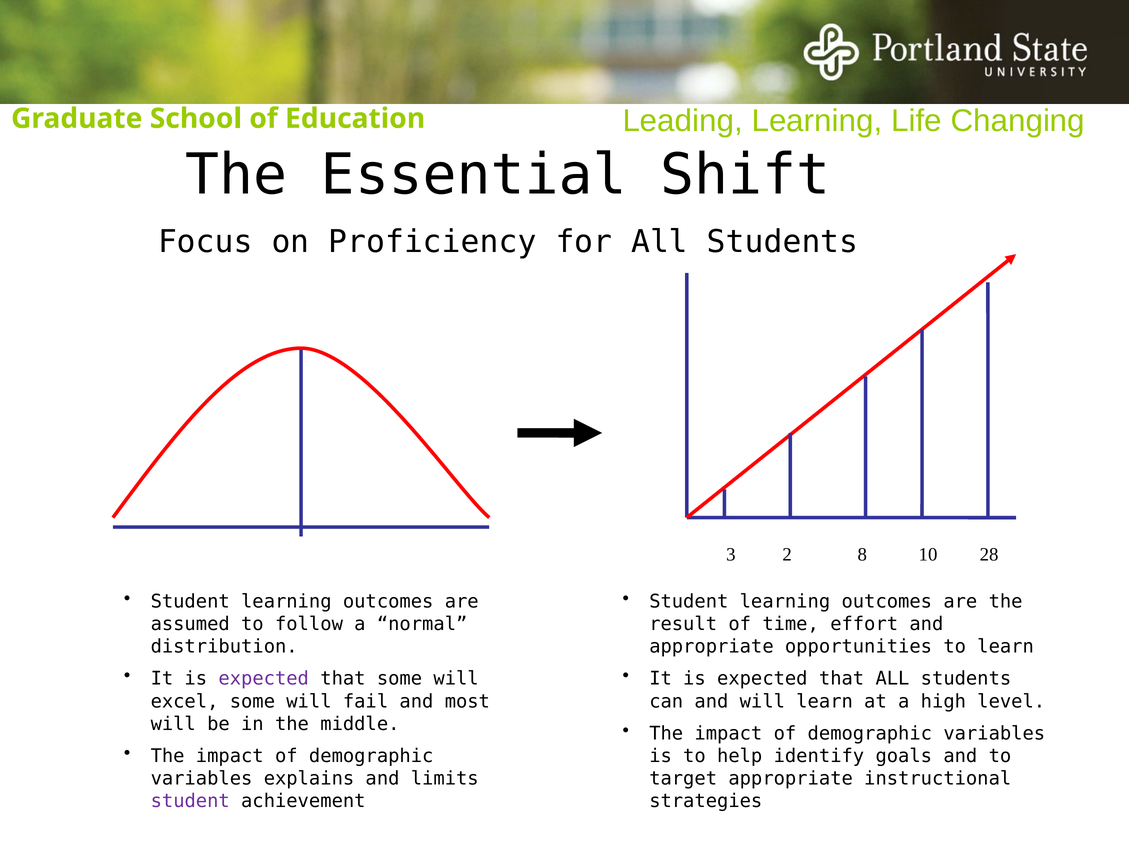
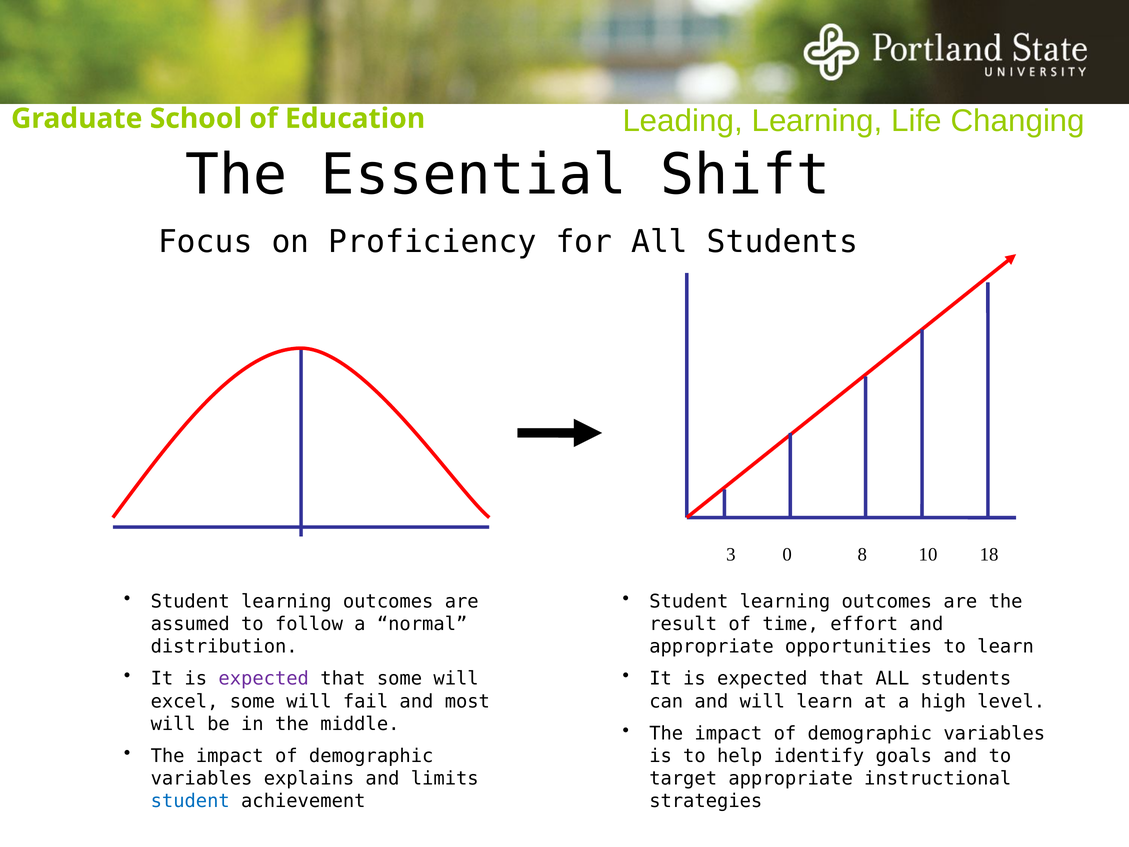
2: 2 -> 0 (787, 554)
28: 28 -> 18 (989, 554)
student colour: purple -> blue (190, 801)
